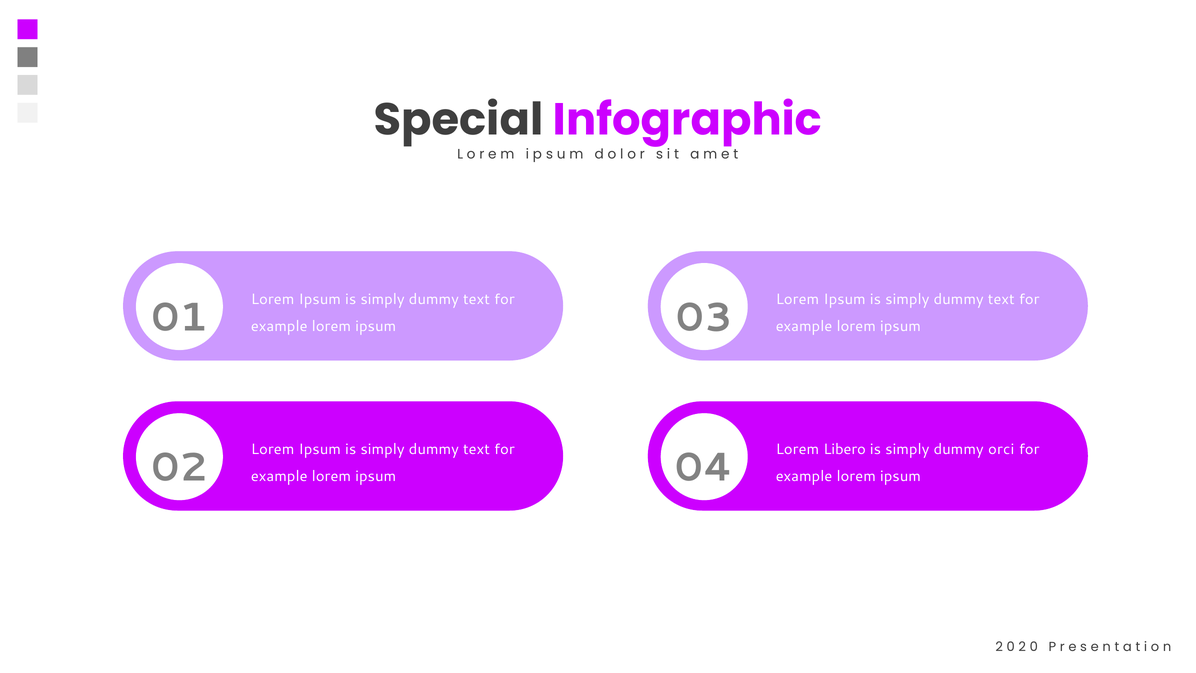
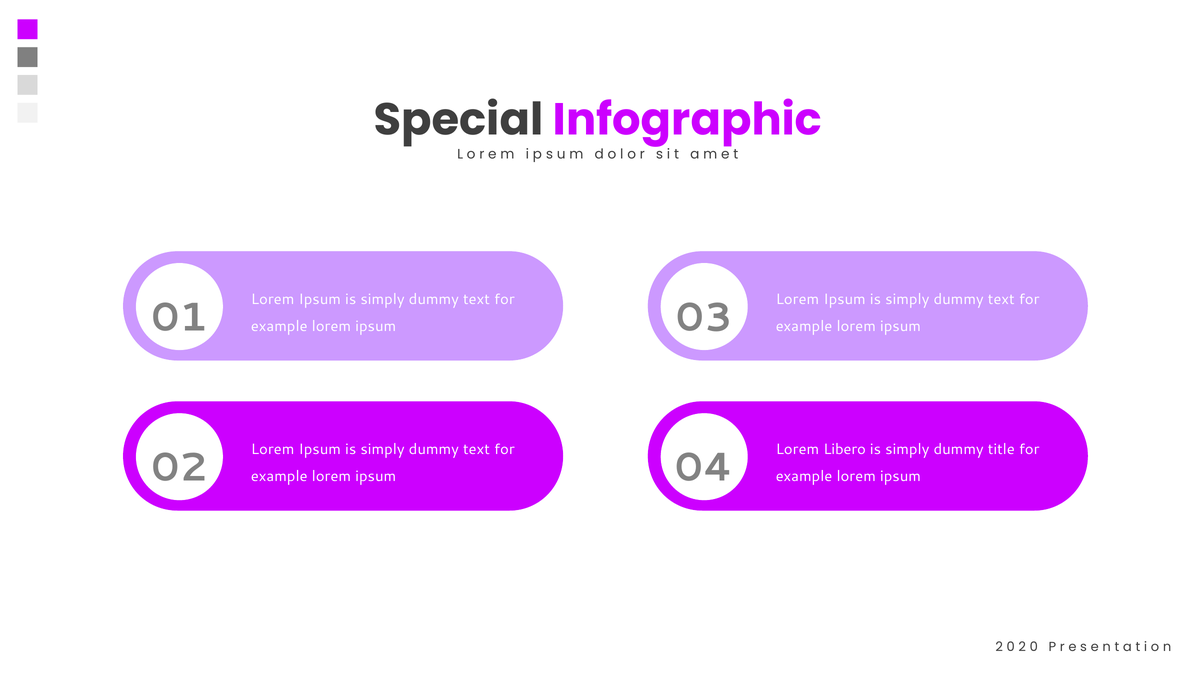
orci: orci -> title (1001, 449)
